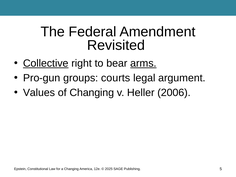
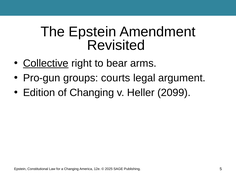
The Federal: Federal -> Epstein (92, 32)
arms underline: present -> none (143, 63)
Values: Values -> Edition (39, 93)
2006: 2006 -> 2099 (174, 93)
